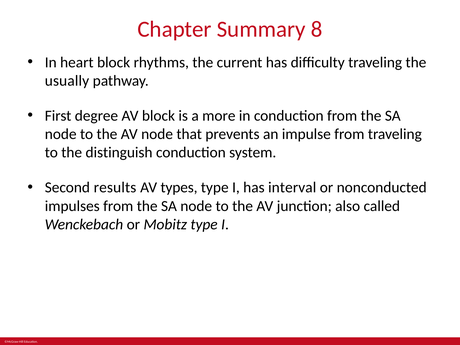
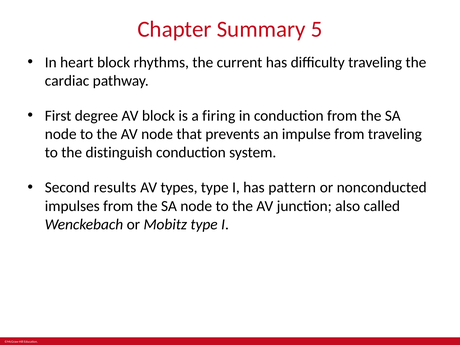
8: 8 -> 5 (317, 29)
usually: usually -> cardiac (67, 81)
more: more -> firing (219, 116)
interval: interval -> pattern (292, 188)
